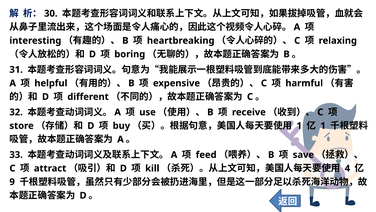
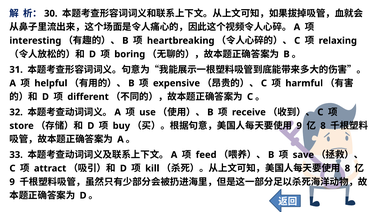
1: 1 -> 9 (299, 125)
1: 1 -> 8 (323, 125)
4: 4 -> 8 (347, 168)
